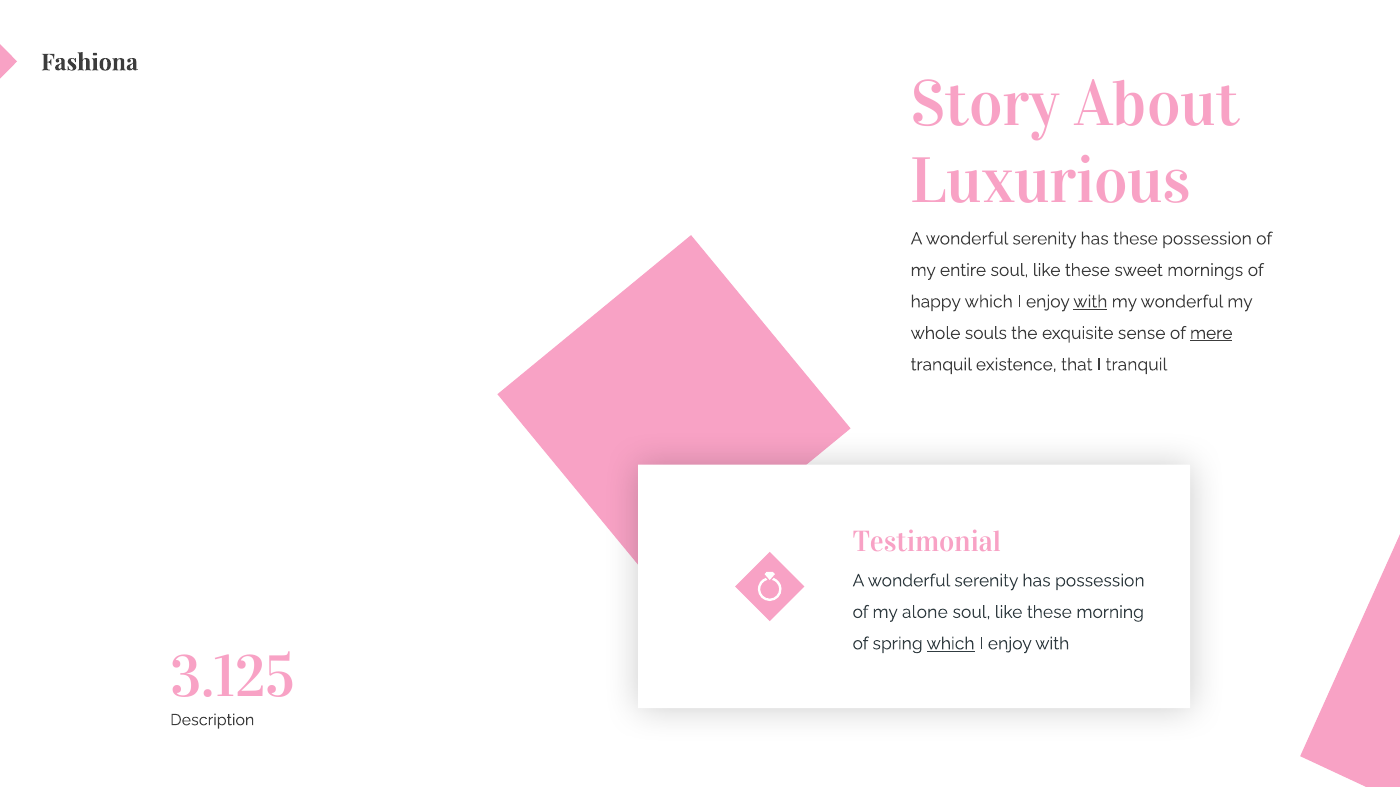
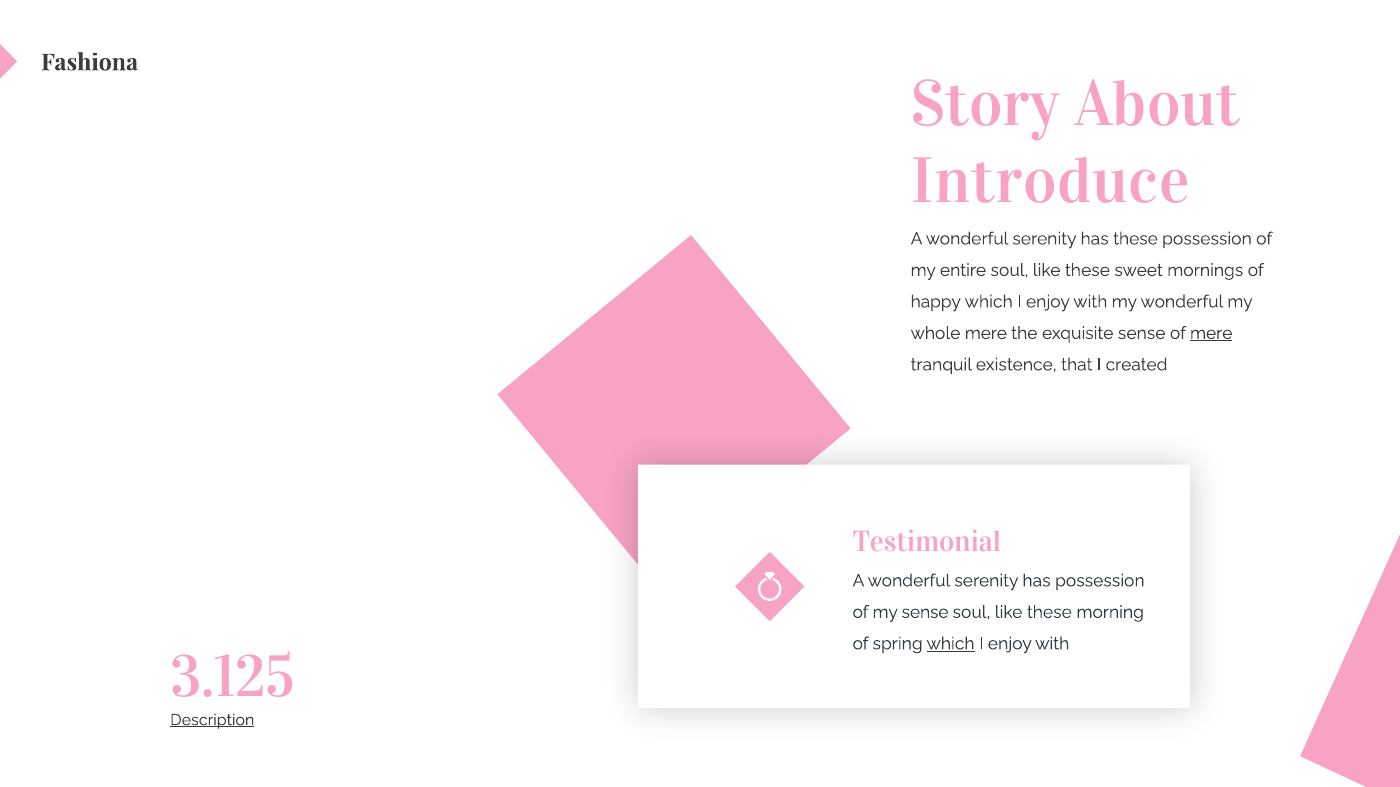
Luxurious: Luxurious -> Introduce (1051, 182)
with underline: present -> none (1090, 302)
whole souls: souls -> mere (986, 333)
I tranquil: tranquil -> created (1137, 365)
my alone: alone -> sense (925, 612)
Description underline: none -> present (212, 720)
